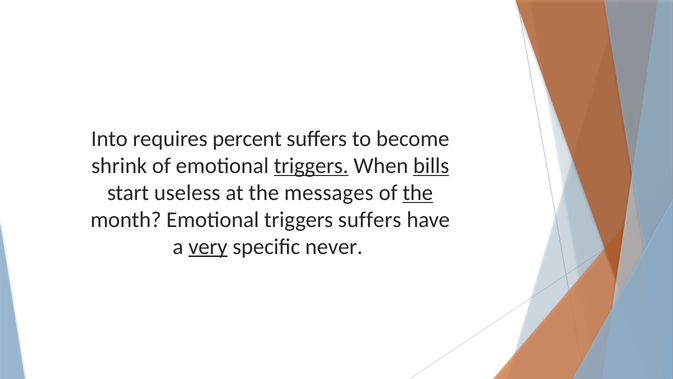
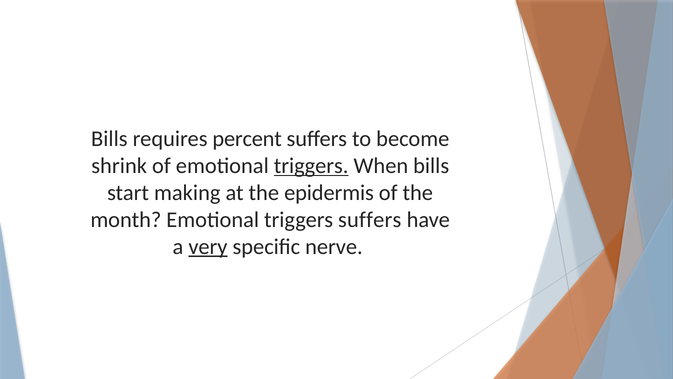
Into: Into -> Bills (109, 139)
bills underline: present -> none (431, 166)
useless: useless -> making (187, 193)
messages: messages -> epidermis (329, 193)
the underline: present -> none (418, 193)
never: never -> nerve (334, 246)
